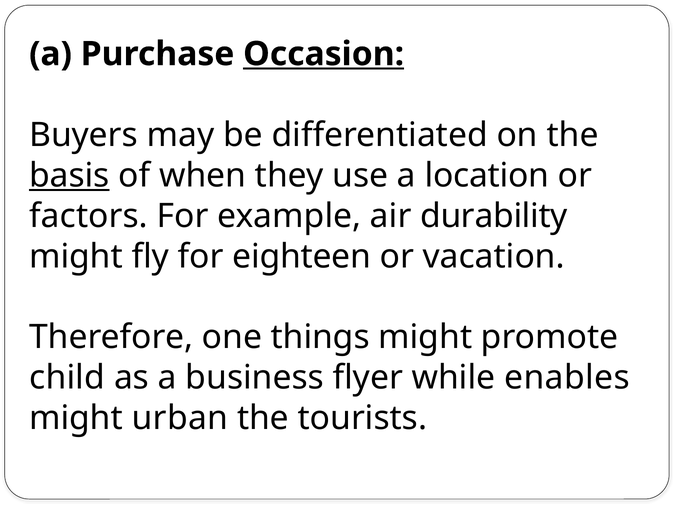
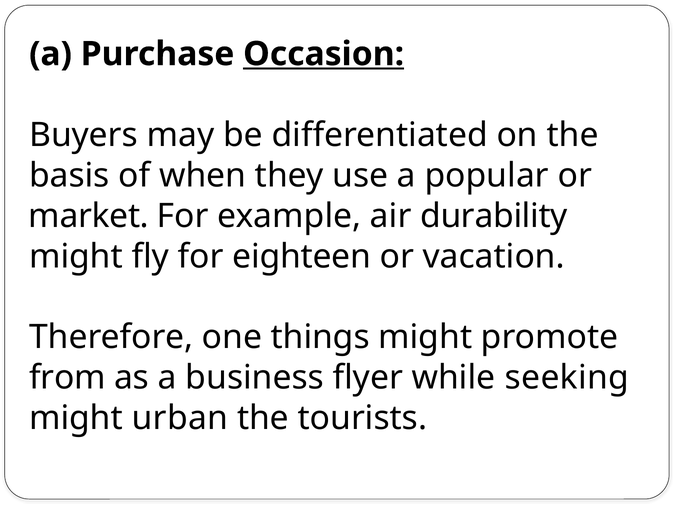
basis underline: present -> none (69, 175)
location: location -> popular (487, 175)
factors: factors -> market (89, 216)
child: child -> from (67, 377)
enables: enables -> seeking (567, 377)
